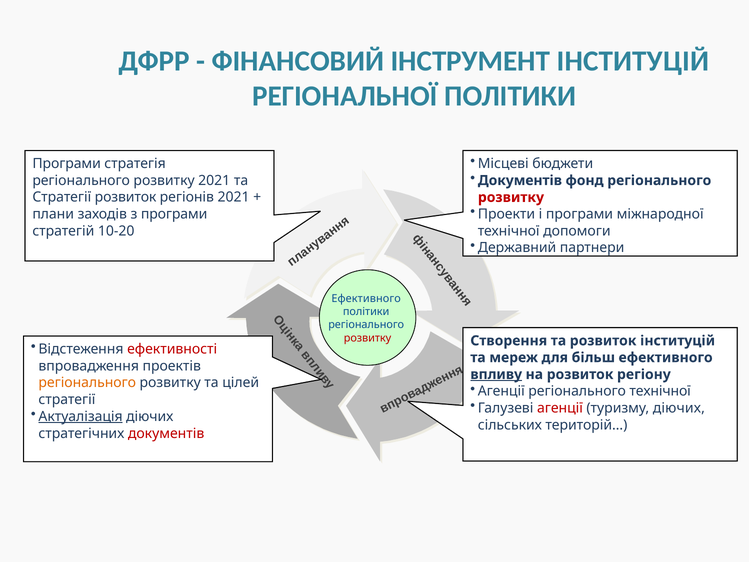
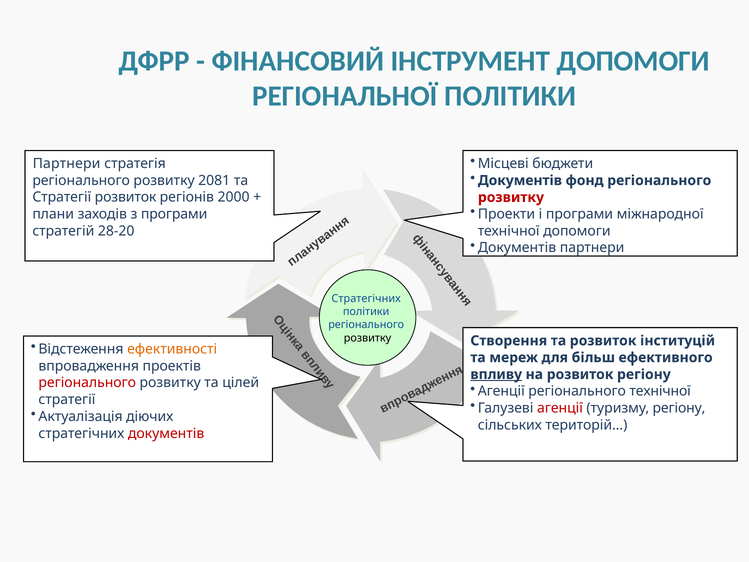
ІНСТРУМЕНТ ІНСТИТУЦІЙ: ІНСТИТУЦІЙ -> ДОПОМОГИ (633, 61)
Програми: Програми -> Партнери (67, 164)
розвитку 2021: 2021 -> 2081 (214, 180)
регіонів 2021: 2021 -> 2000 (234, 197)
10-20: 10-20 -> 28-20 (116, 231)
Державний: Державний -> Документів (517, 248)
Ефективного: Ефективного -> Стратегічних (366, 298)
розвитку colour: red -> black (368, 338)
ефективності colour: red -> orange (172, 349)
регіонального colour: orange -> red (87, 383)
туризму діючих: діючих -> регіону (679, 408)
Актуалізація underline: present -> none (81, 416)
